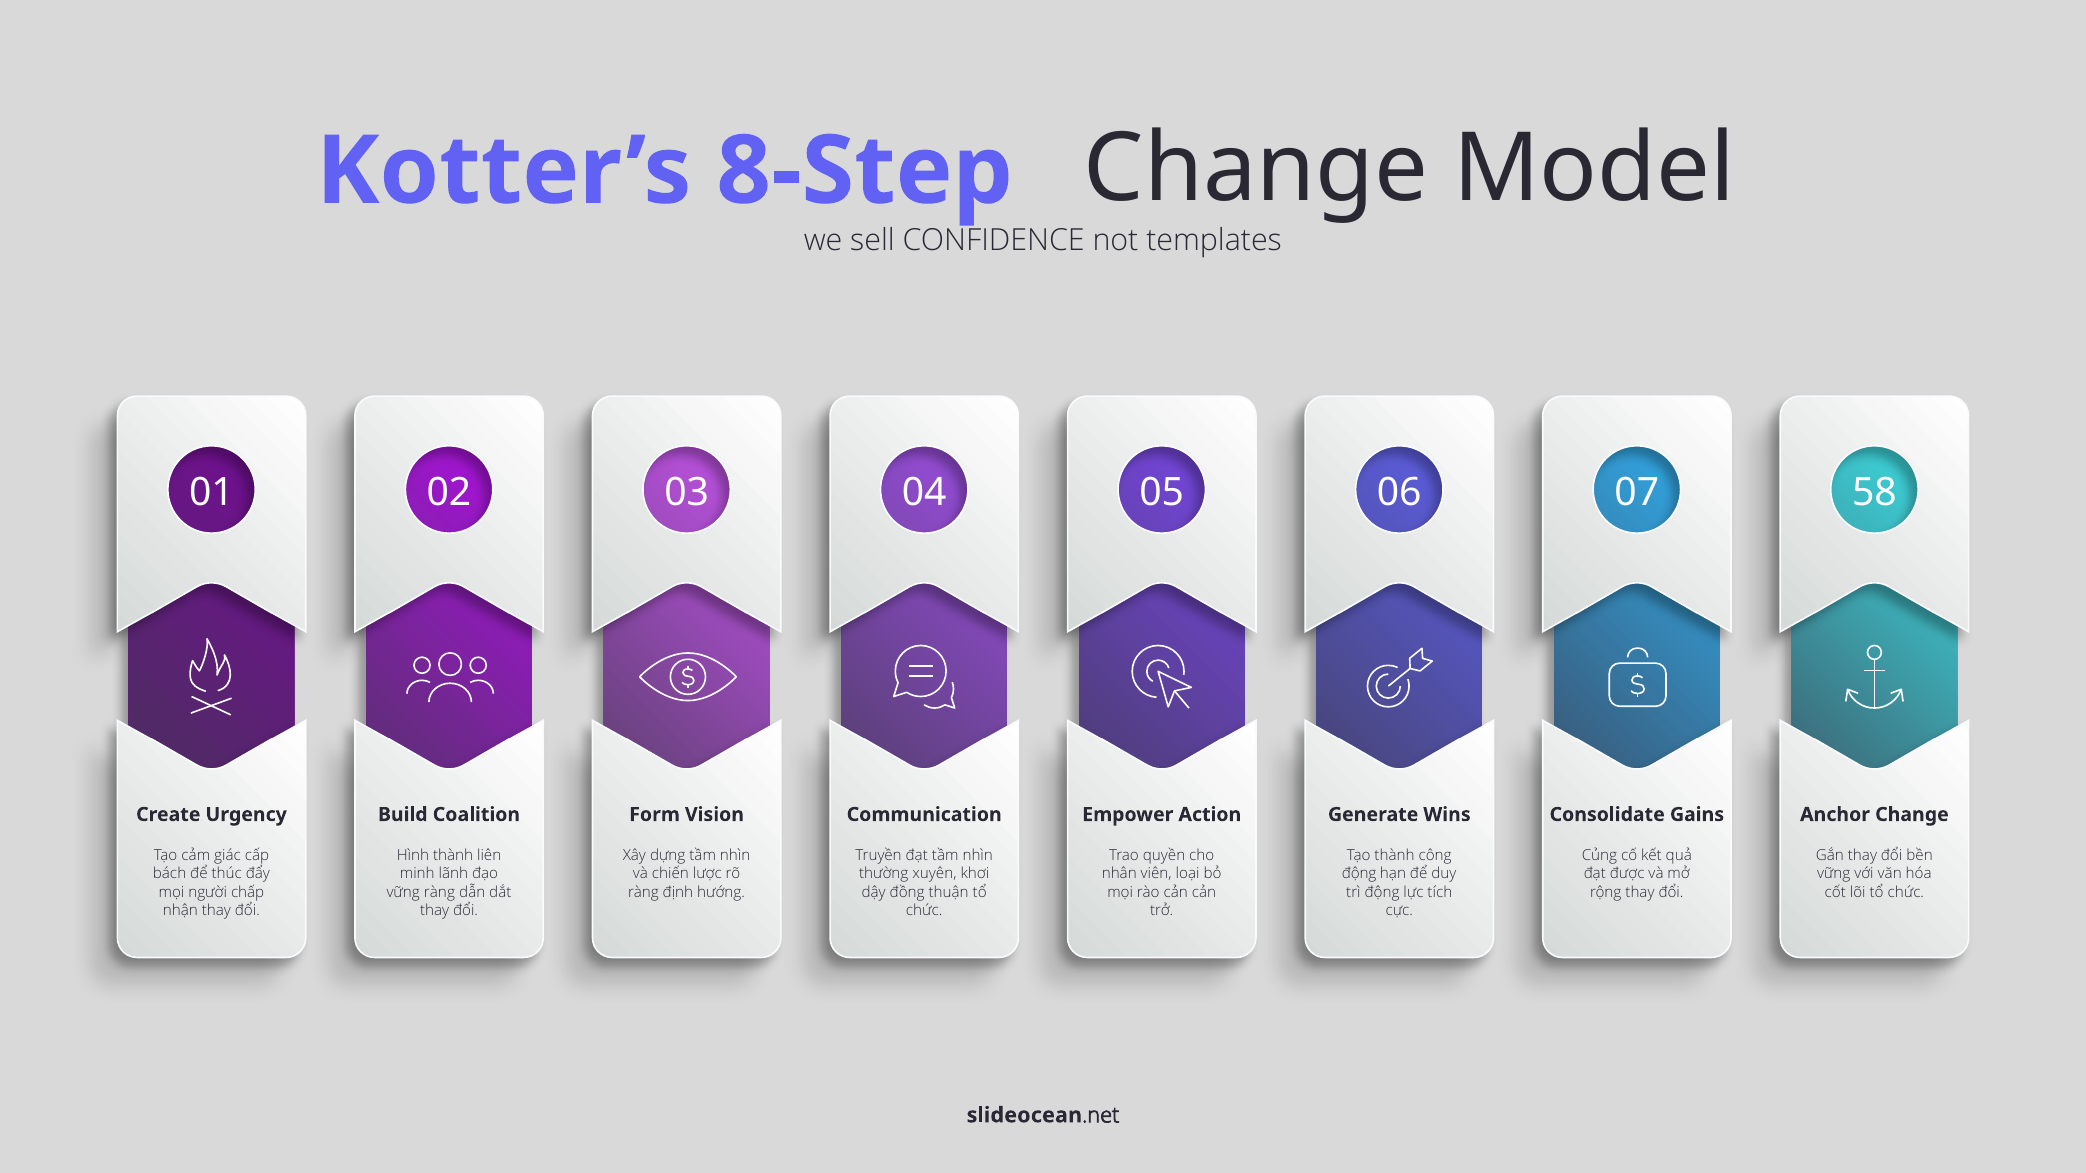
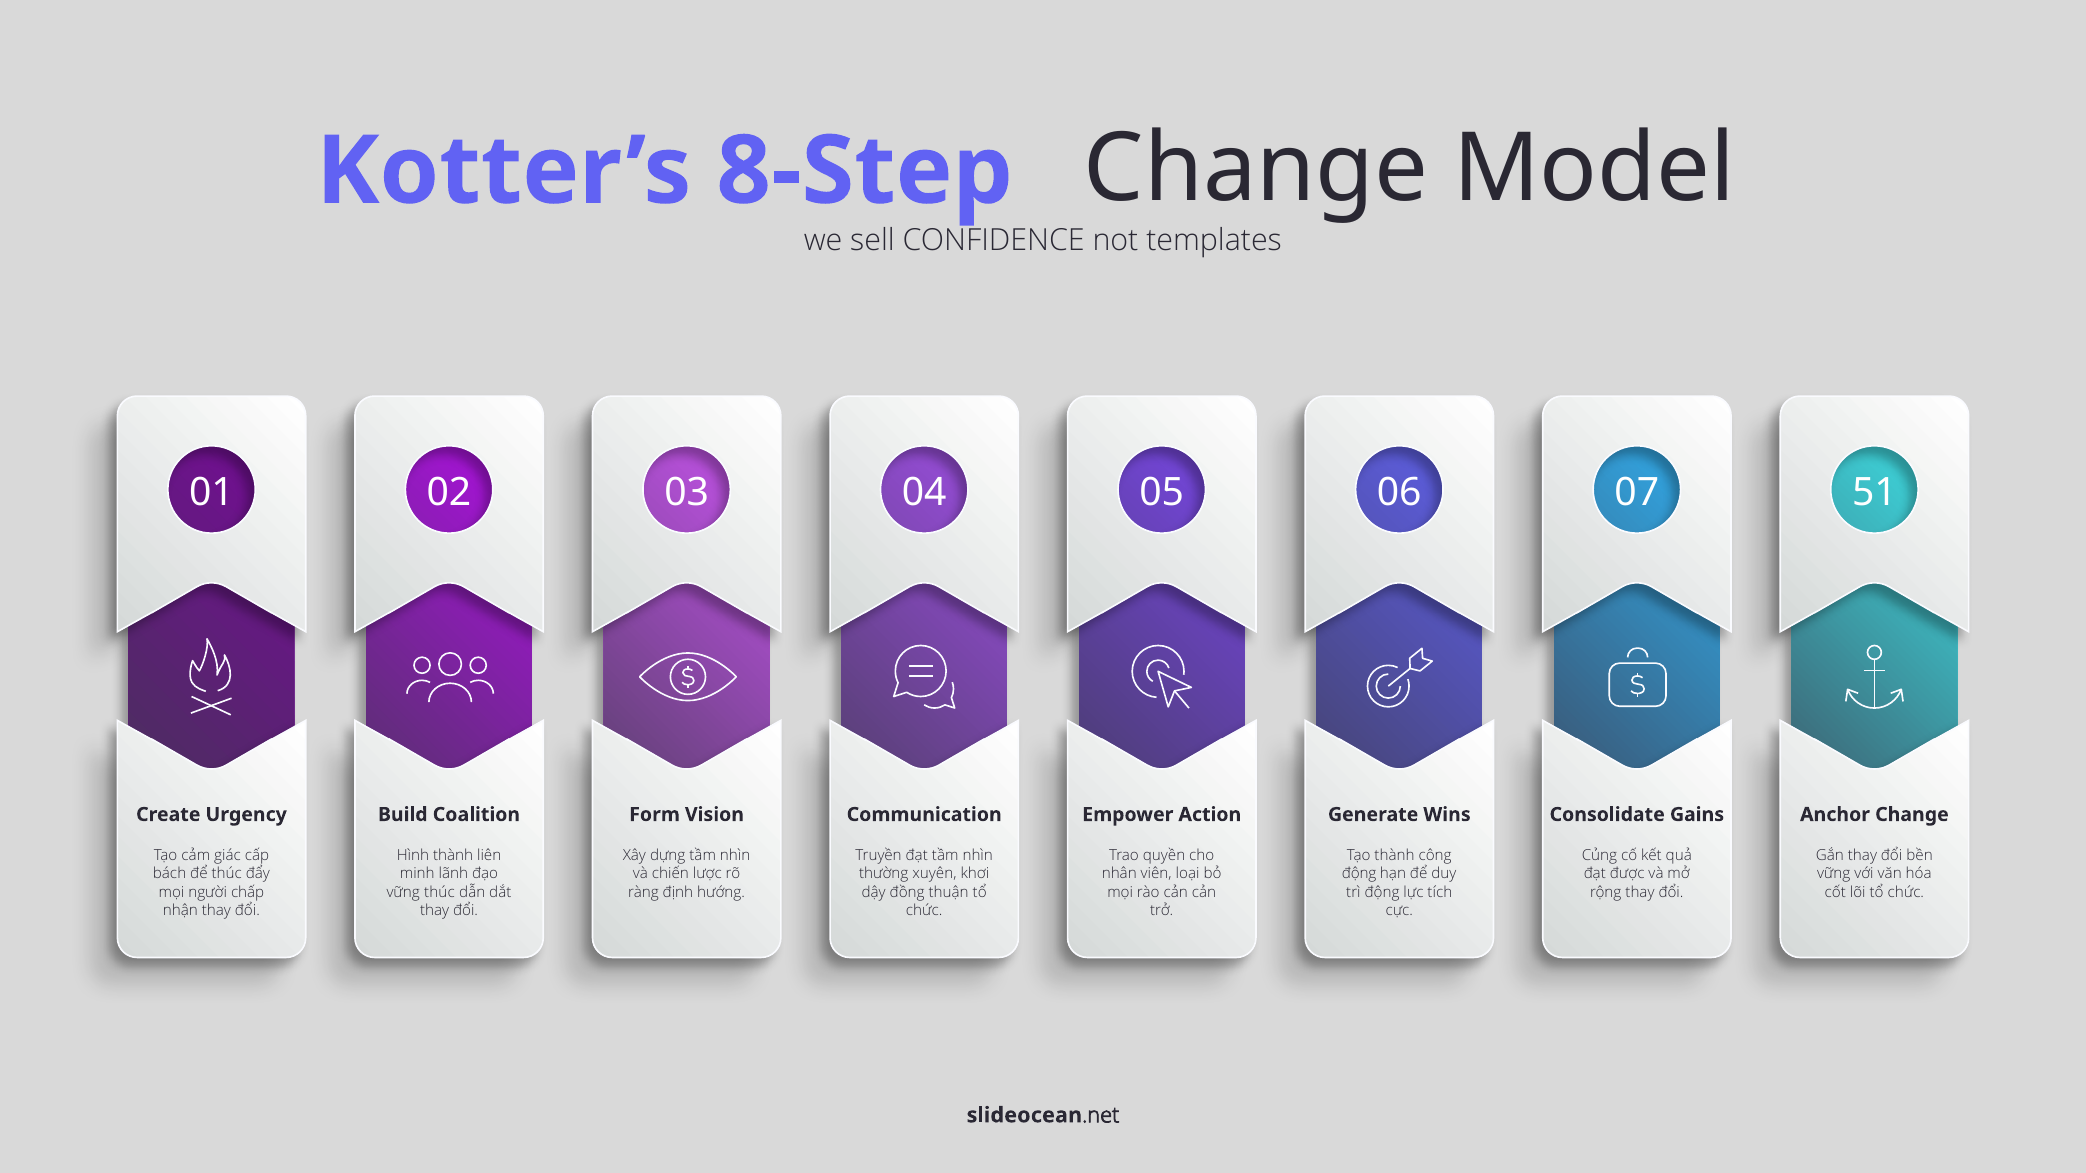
58: 58 -> 51 (1874, 492)
vững ràng: ràng -> thúc (439, 892)
